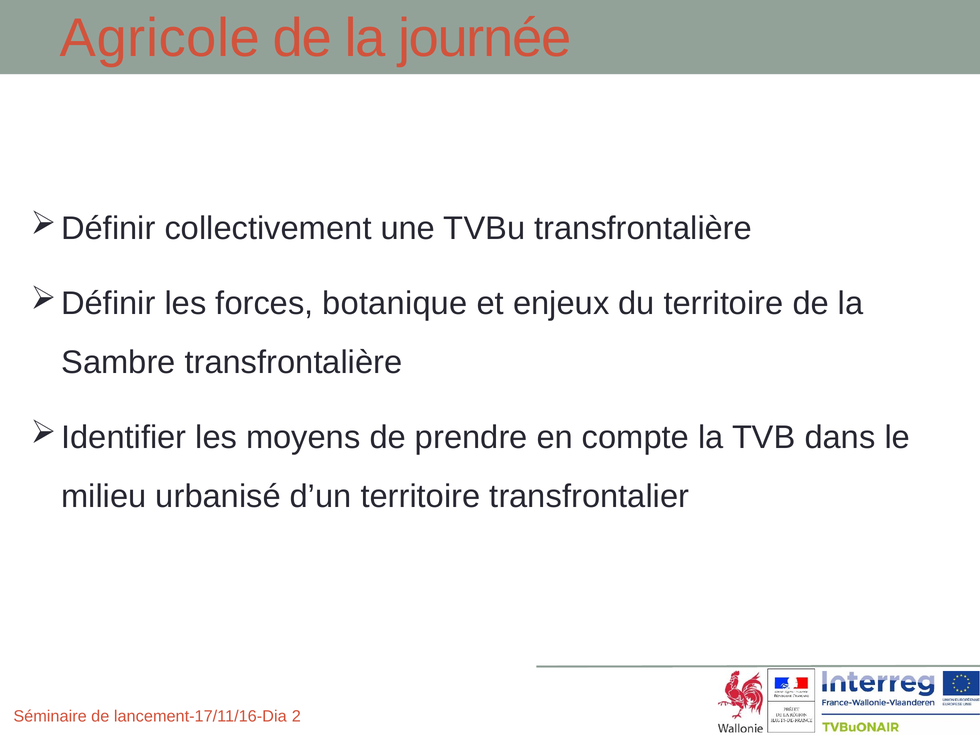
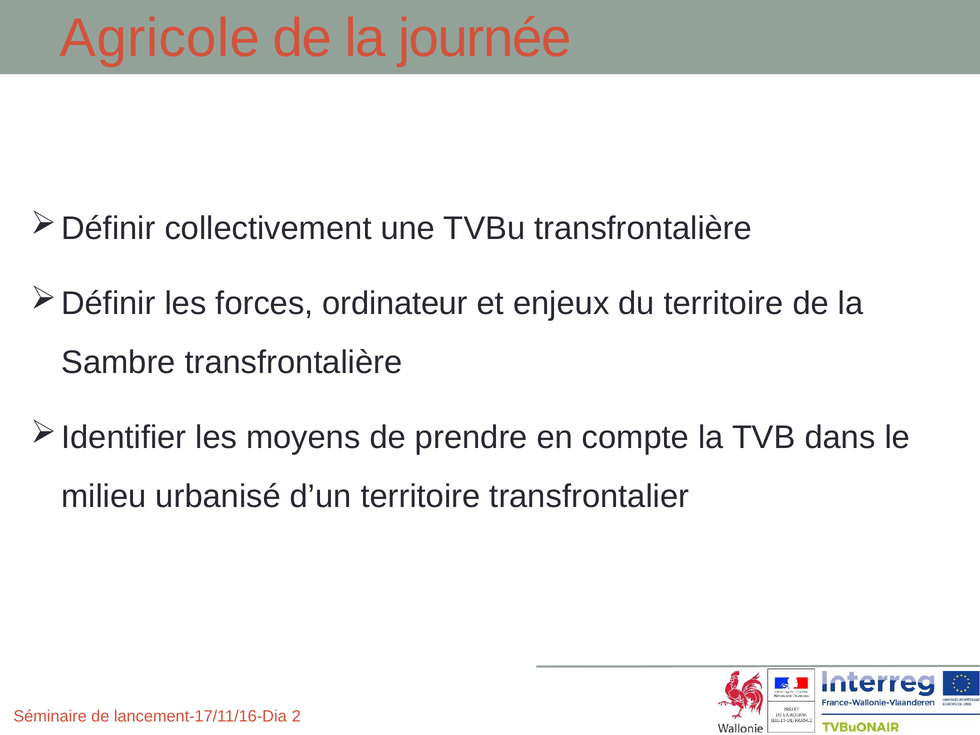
botanique: botanique -> ordinateur (395, 304)
